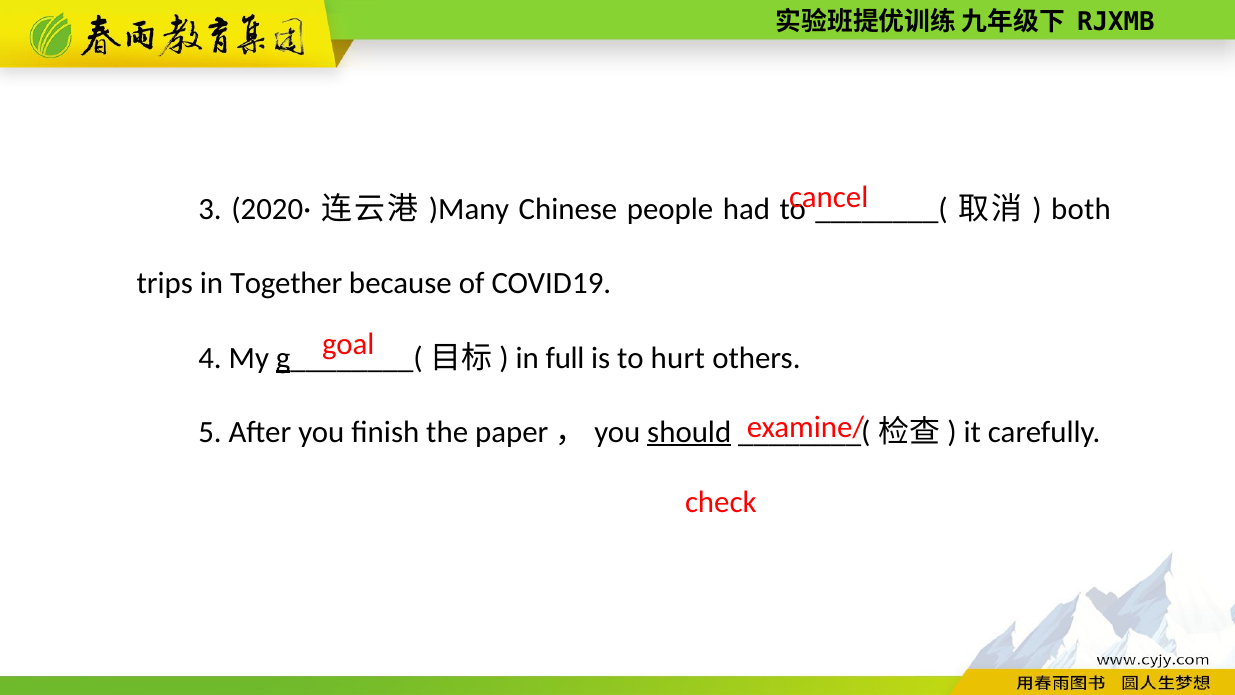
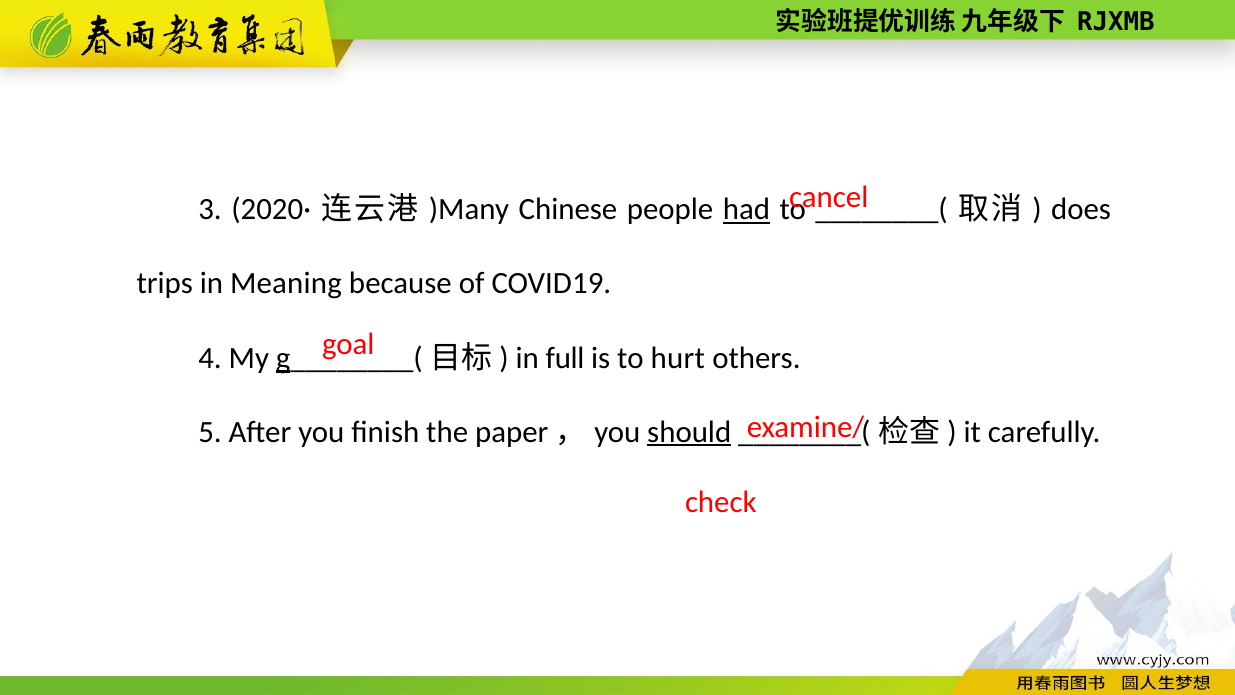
had underline: none -> present (746, 210)
both: both -> does (1081, 210)
Together: Together -> Meaning (286, 284)
